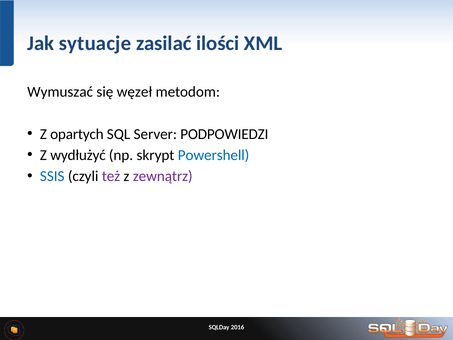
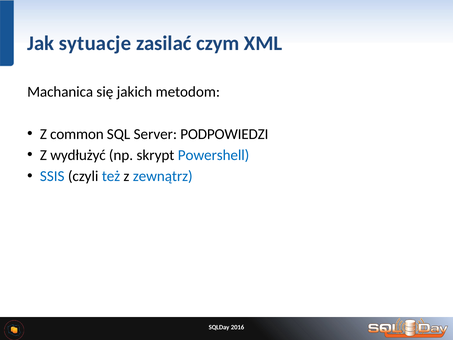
ilości: ilości -> czym (218, 43)
Wymuszać: Wymuszać -> Machanica (60, 92)
węzeł: węzeł -> jakich (134, 92)
opartych: opartych -> common (77, 134)
też colour: purple -> blue (111, 176)
zewnątrz colour: purple -> blue (163, 176)
